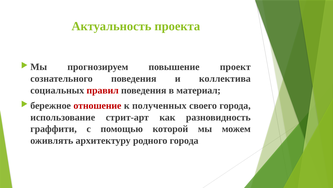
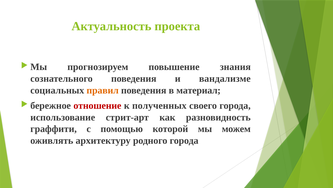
проект: проект -> знания (235, 67)
коллектива: коллектива -> вандализме (225, 78)
правил colour: red -> orange (103, 90)
